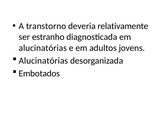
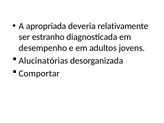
transtorno: transtorno -> apropriada (46, 26)
alucinatórias: alucinatórias -> desempenho (43, 48)
Embotados: Embotados -> Comportar (39, 73)
